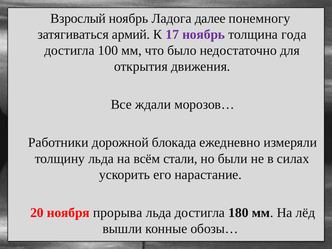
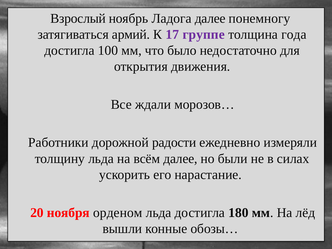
17 ноябрь: ноябрь -> группе (204, 34)
блокада: блокада -> радости (174, 143)
всём стали: стали -> далее (180, 159)
прорыва: прорыва -> орденом (118, 213)
